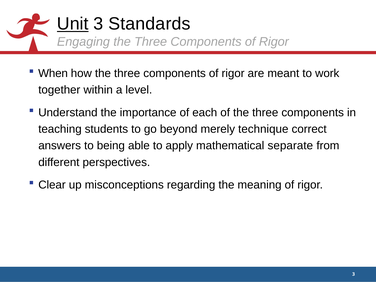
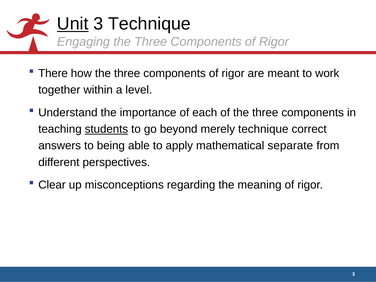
3 Standards: Standards -> Technique (149, 24)
When: When -> There (53, 73)
students underline: none -> present (106, 129)
